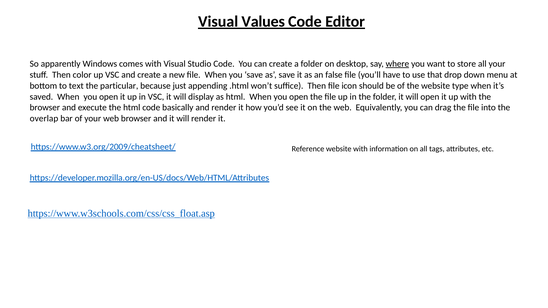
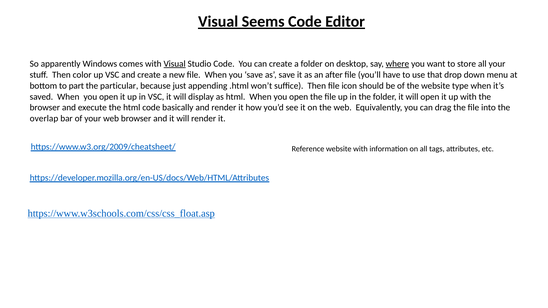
Values: Values -> Seems (263, 21)
Visual underline: none -> present (175, 64)
false: false -> after (334, 75)
text: text -> part (76, 86)
